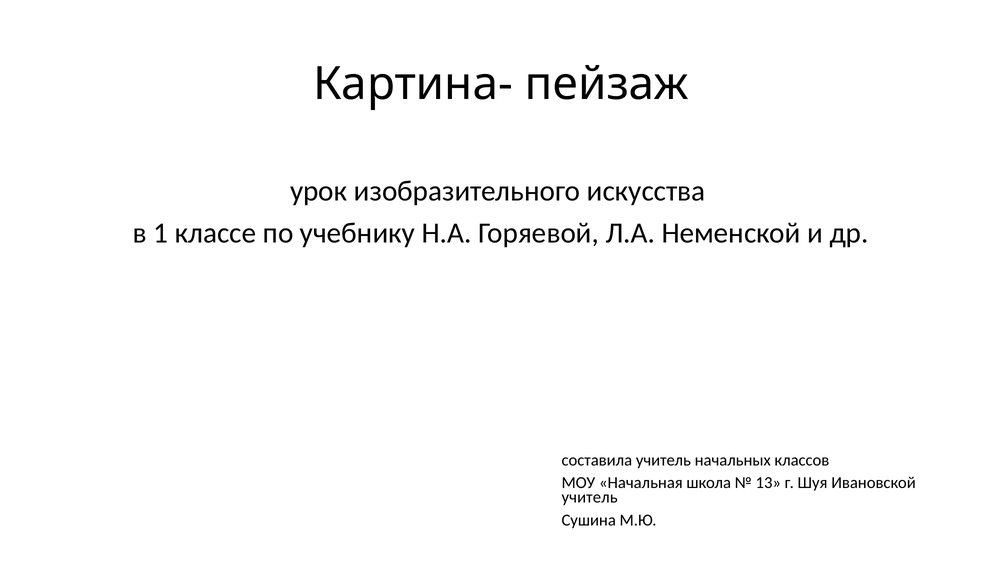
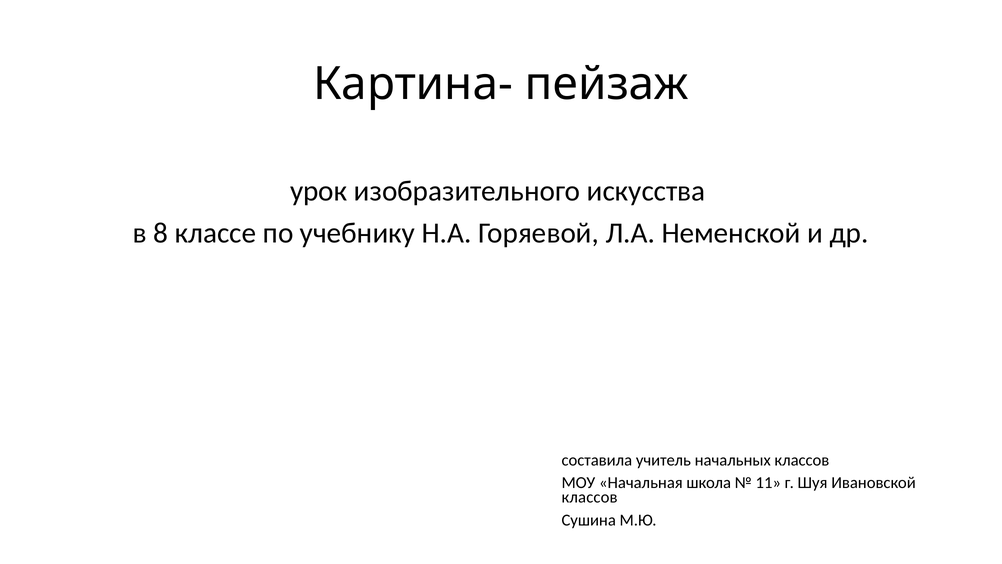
1: 1 -> 8 (161, 233)
13: 13 -> 11 (768, 483)
учитель: учитель -> классов (590, 497)
